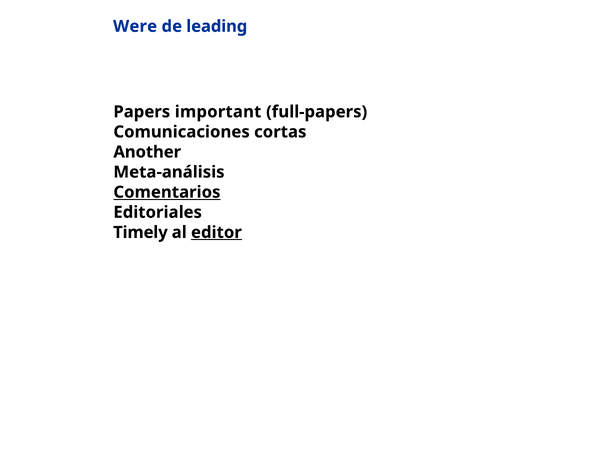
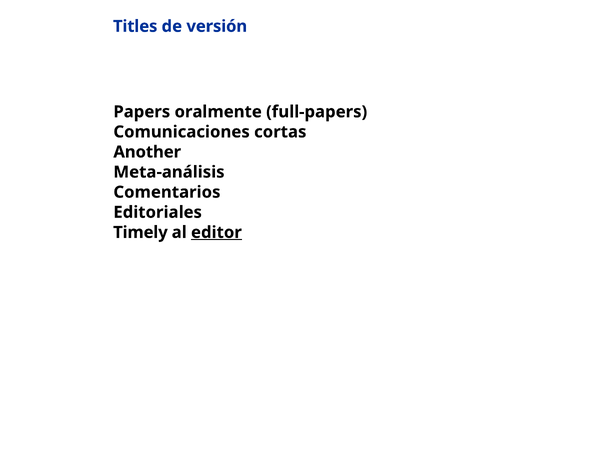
Were: Were -> Titles (135, 26)
leading: leading -> versión (217, 26)
important: important -> oralmente (218, 112)
Comentarios underline: present -> none (167, 192)
